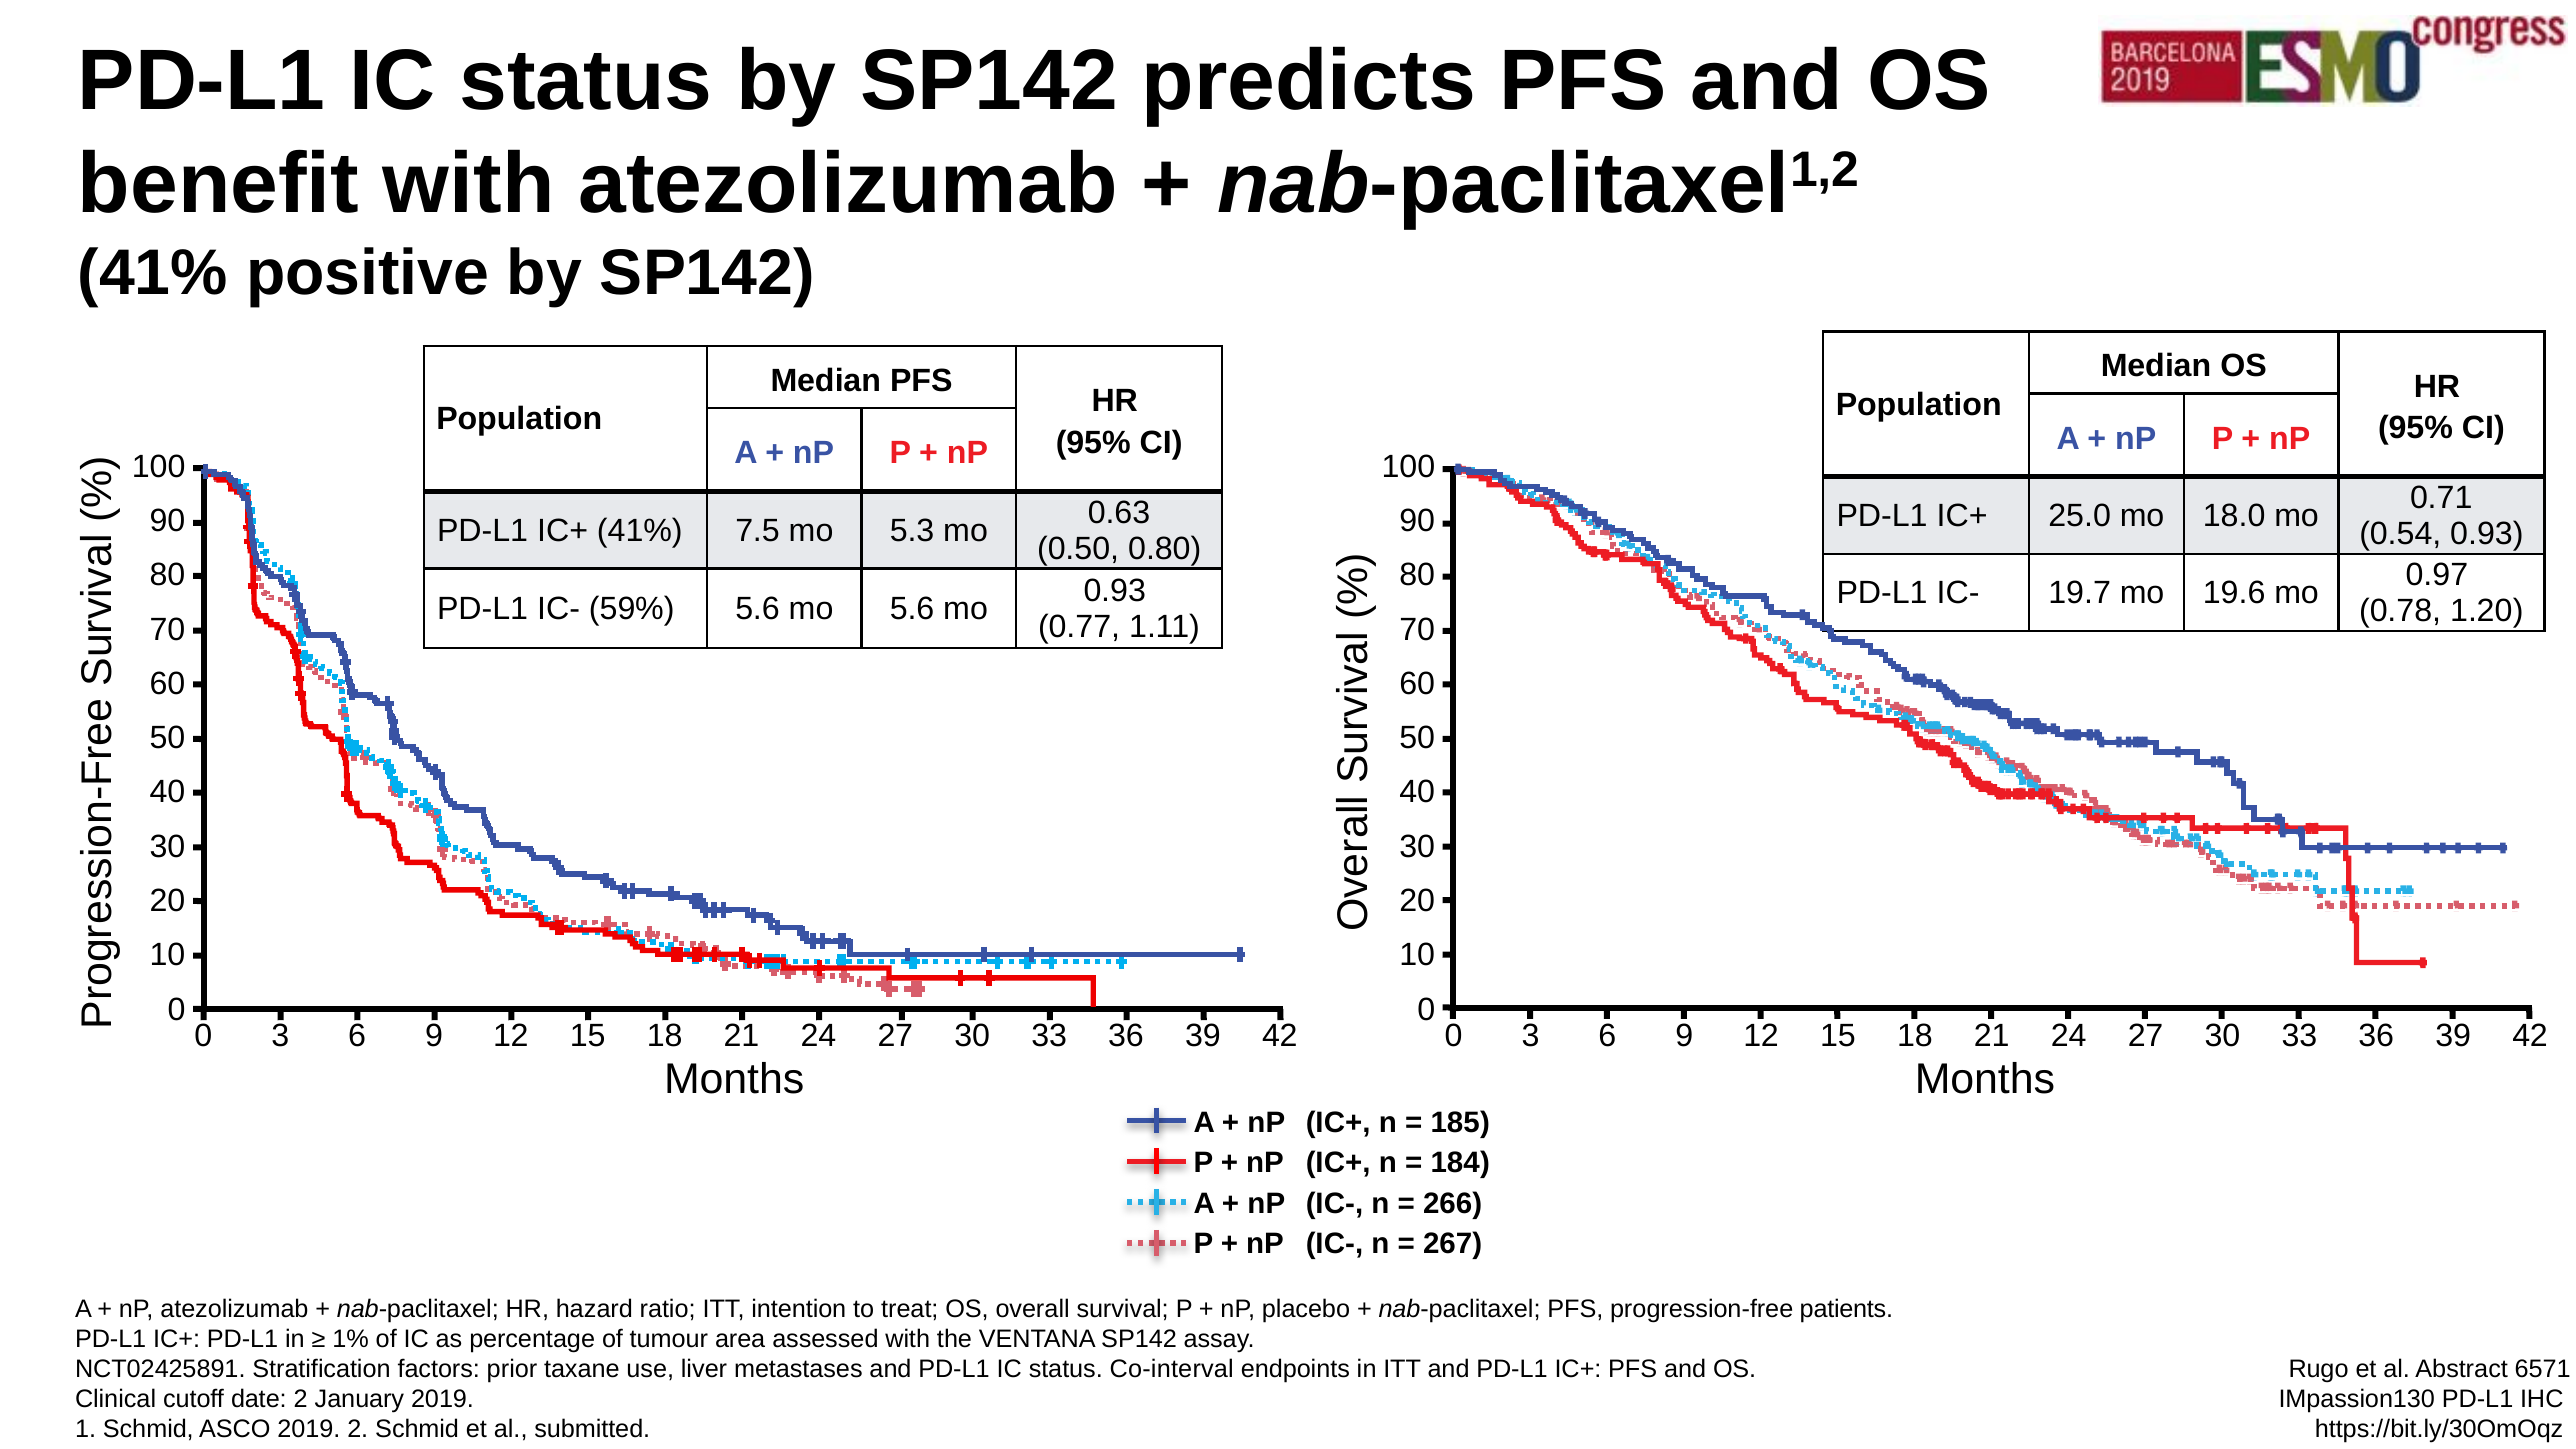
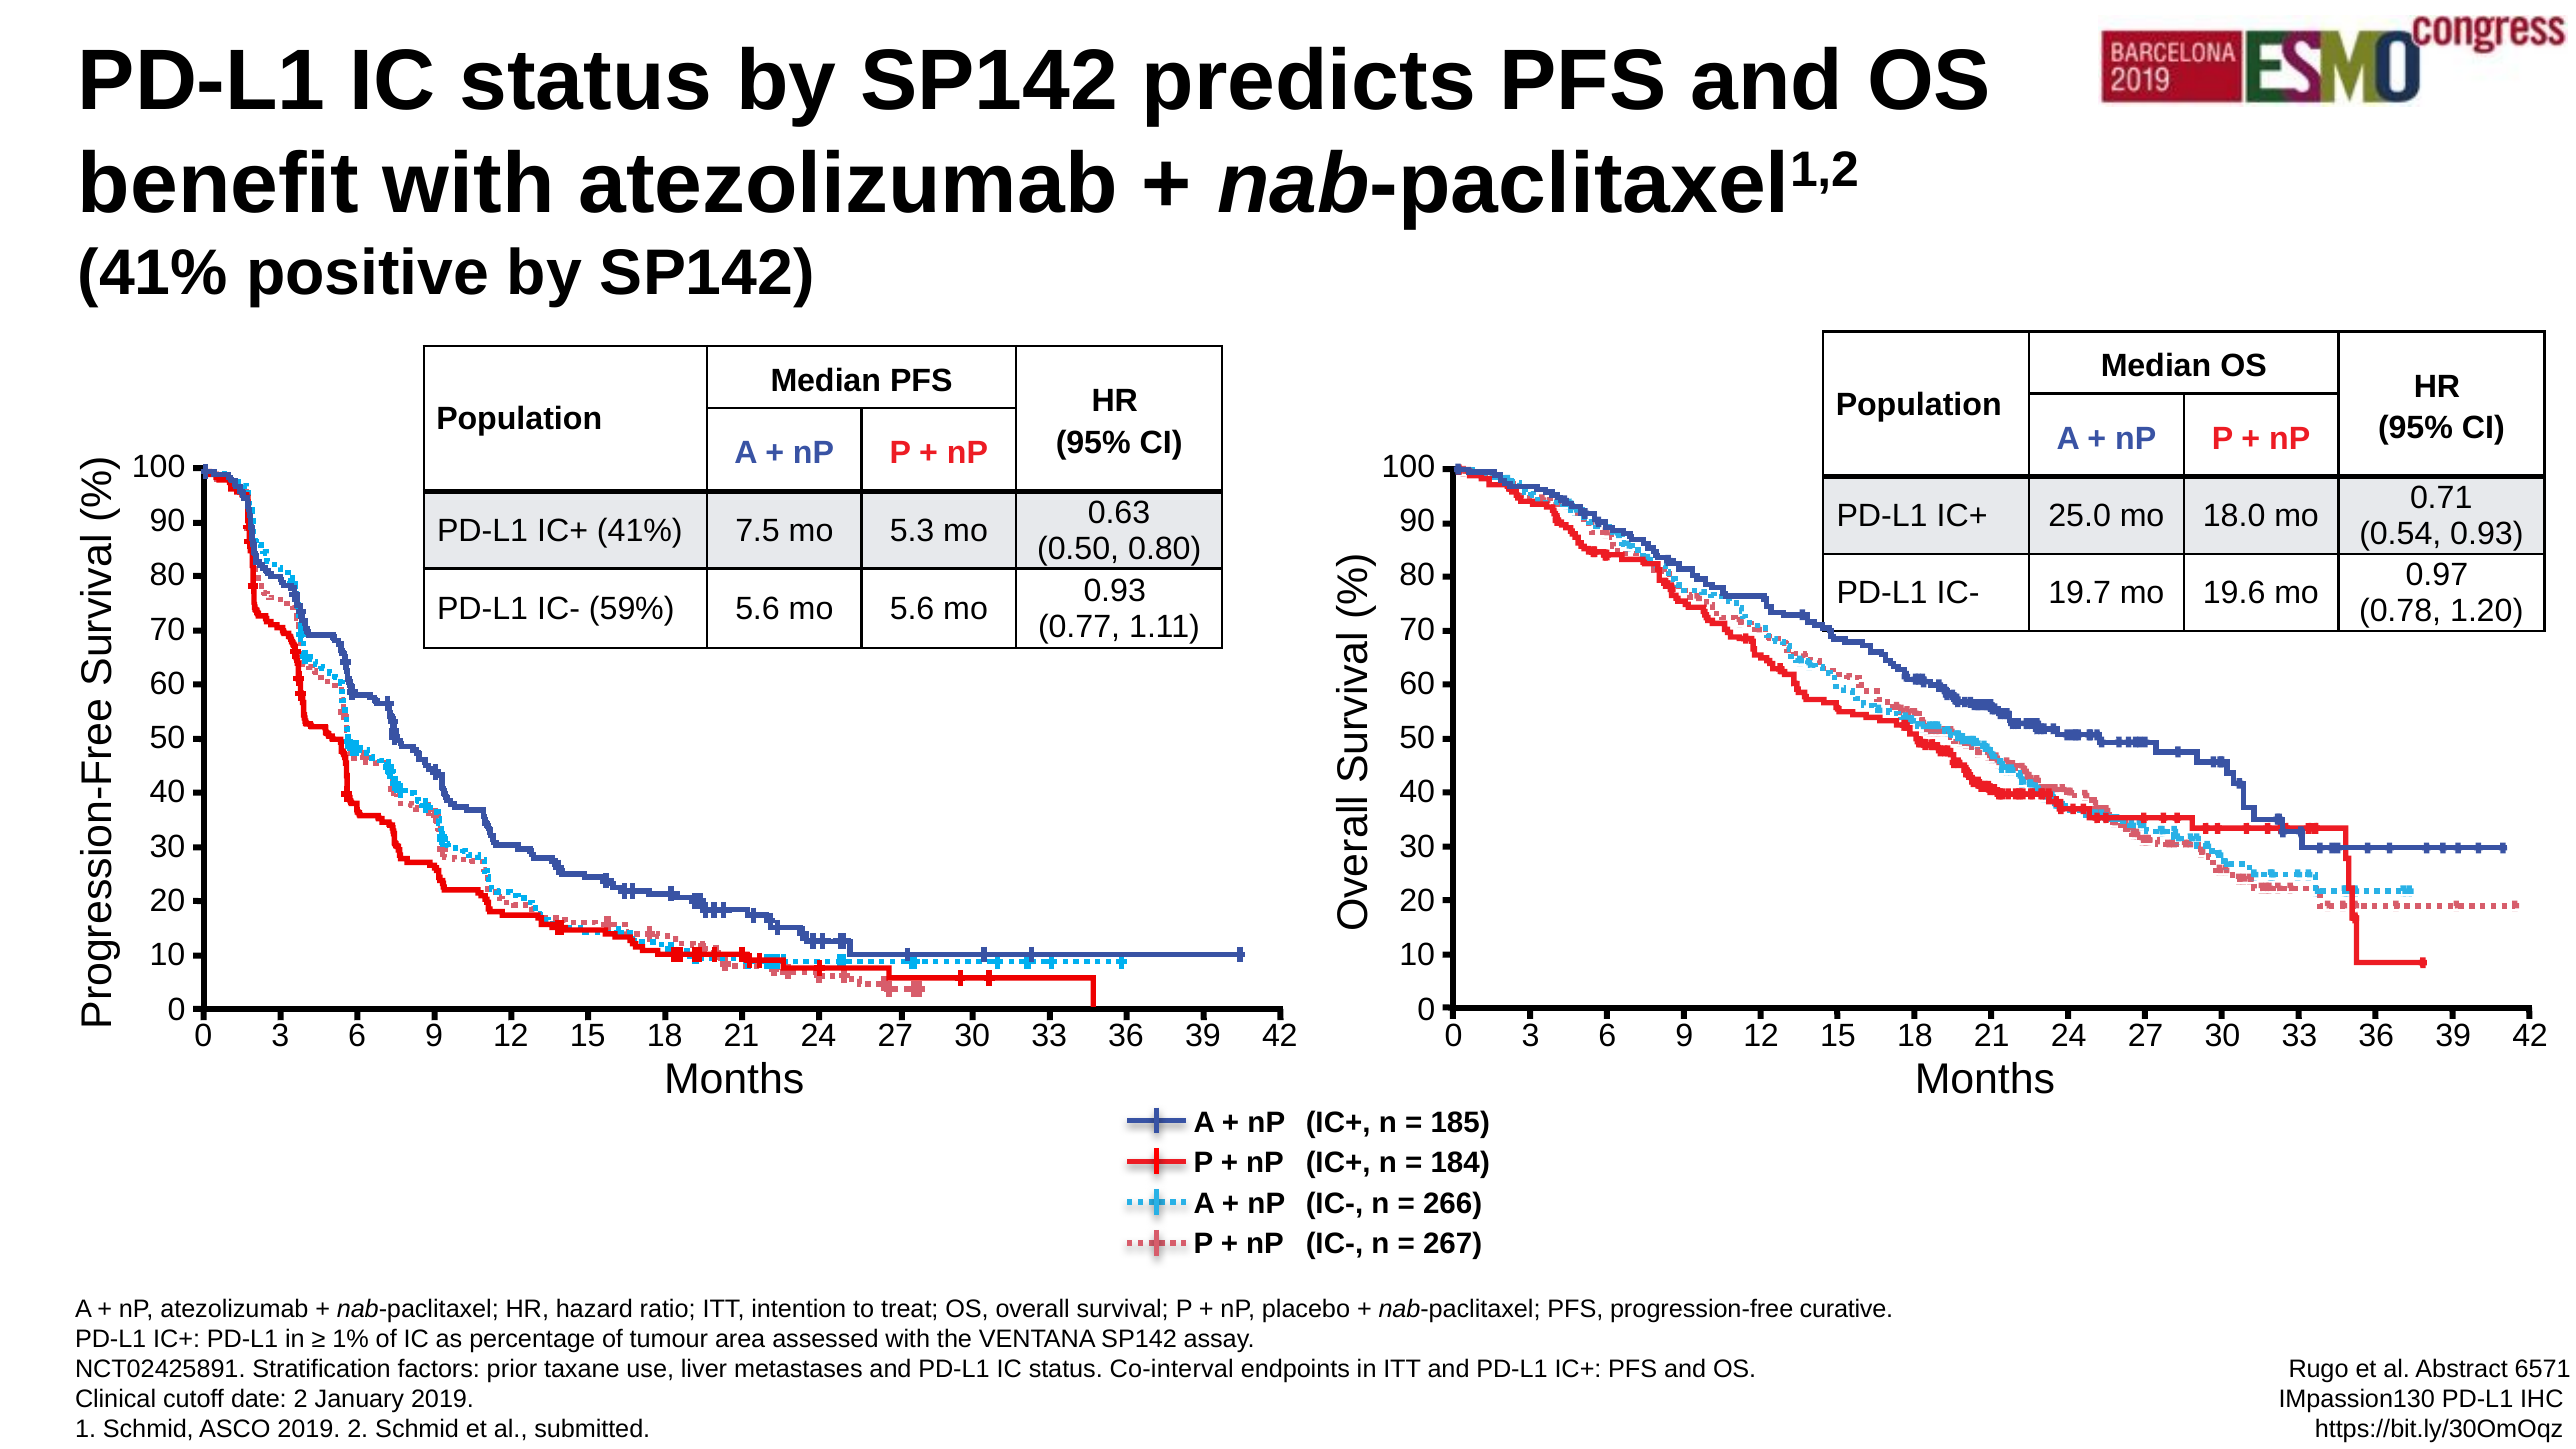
patients: patients -> curative (1846, 1309)
